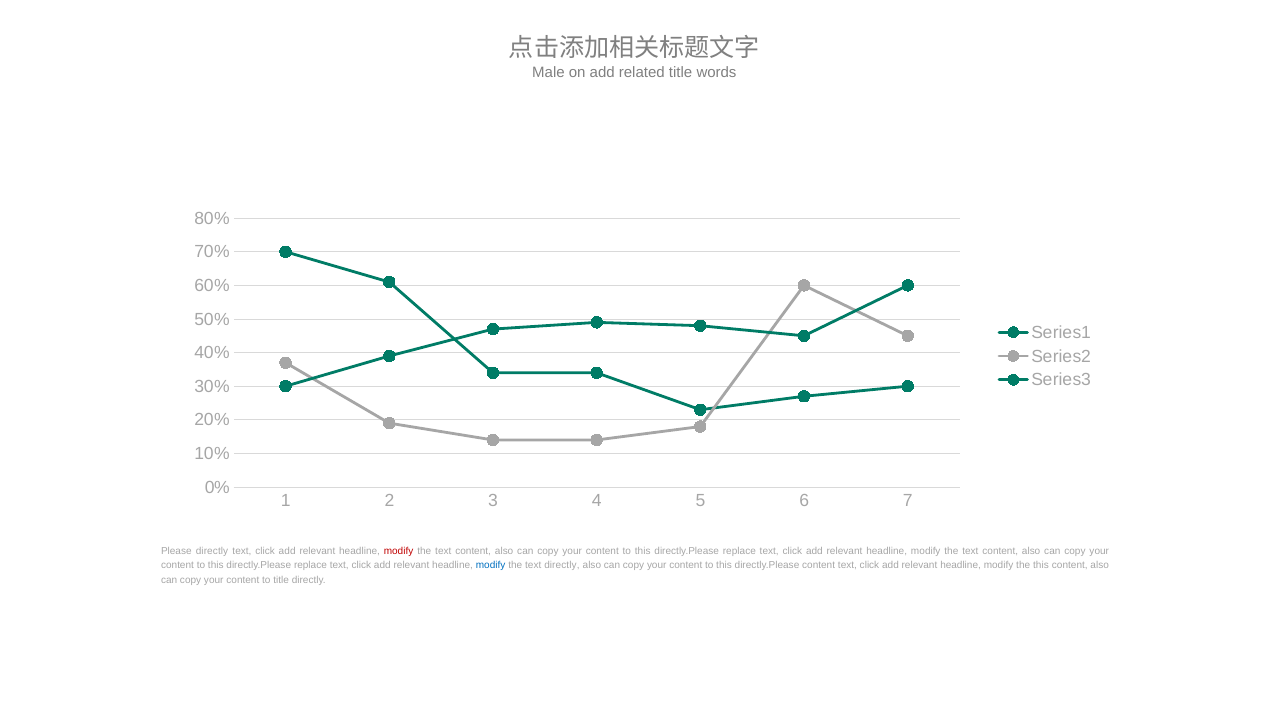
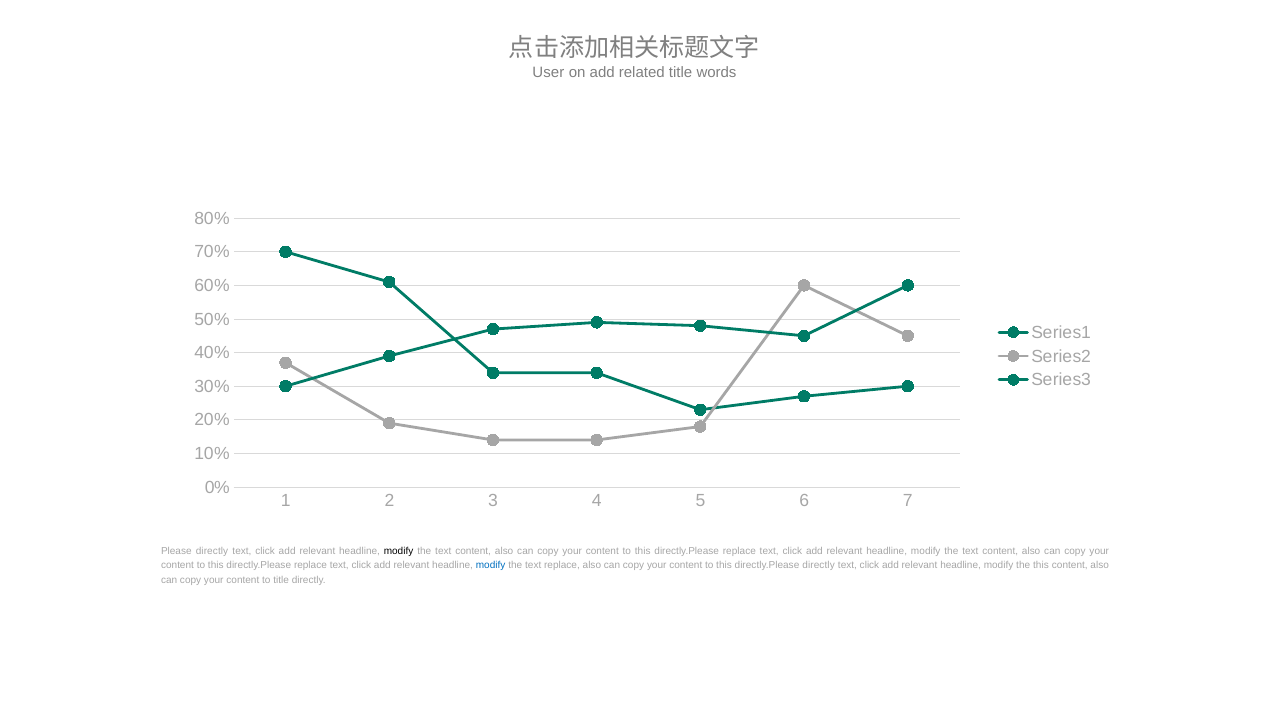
Male: Male -> User (548, 72)
modify colour: red -> black (399, 551)
text directly: directly -> replace (562, 565)
directly.Please content: content -> directly (819, 565)
